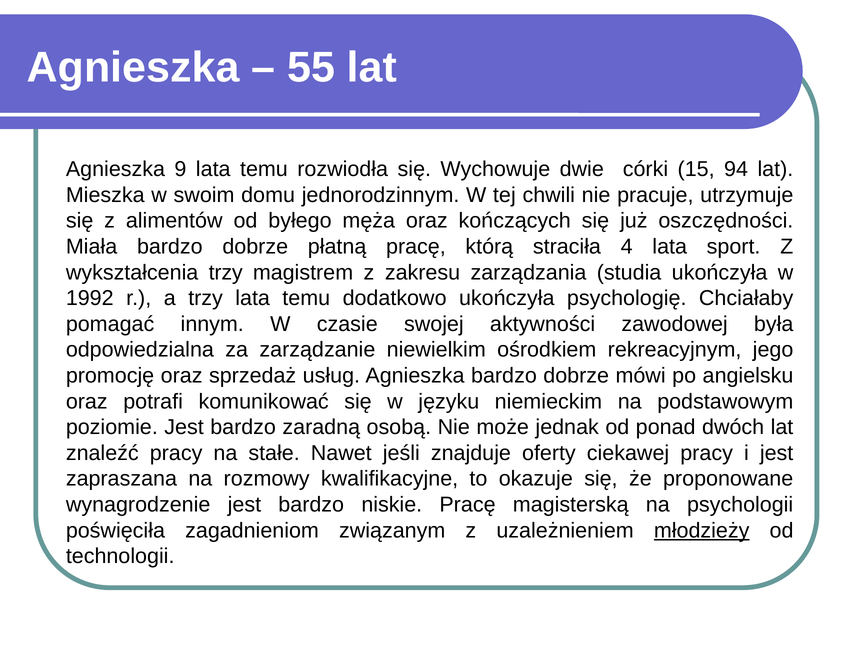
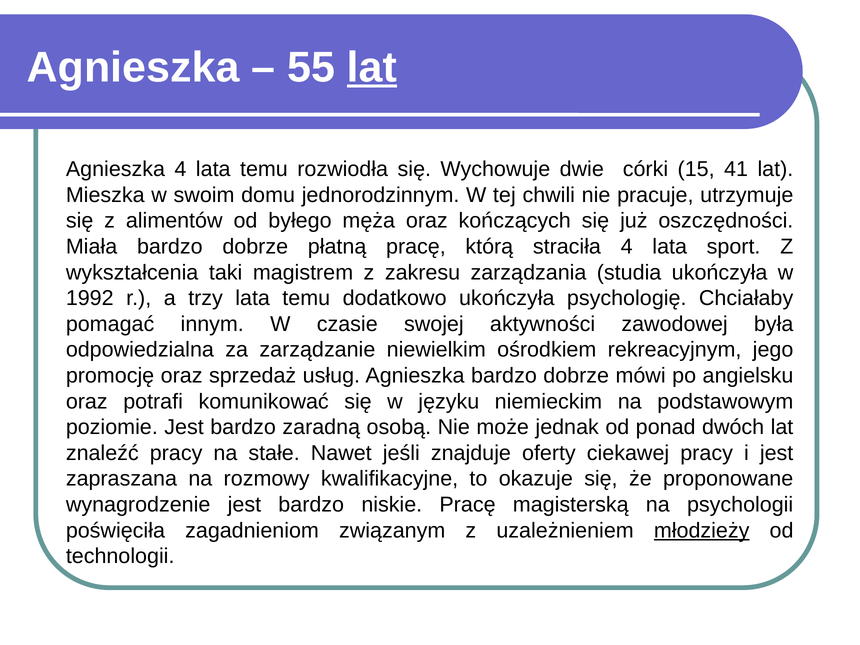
lat underline: none -> present (372, 67)
Agnieszka 9: 9 -> 4 (180, 169)
94: 94 -> 41 (736, 169)
wykształcenia trzy: trzy -> taki (226, 272)
